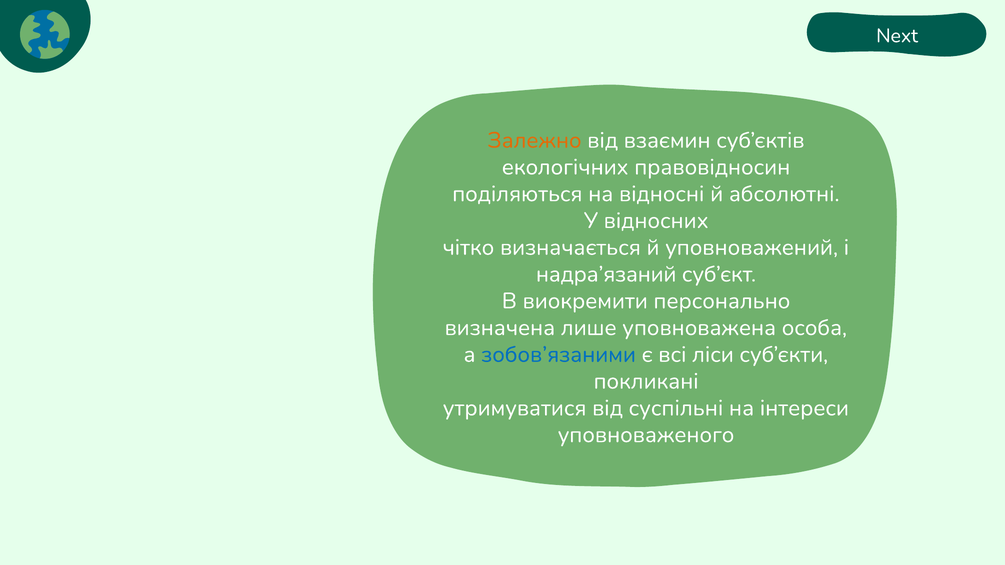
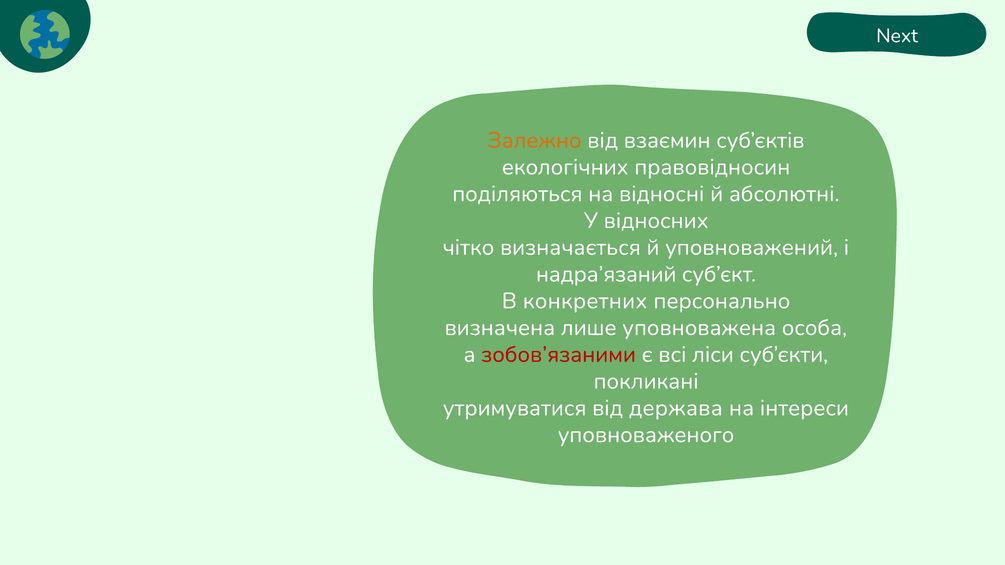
виокремити: виокремити -> конкретних (585, 301)
зобов’язаними colour: blue -> red (559, 355)
суспільні: суспільні -> держава (676, 408)
